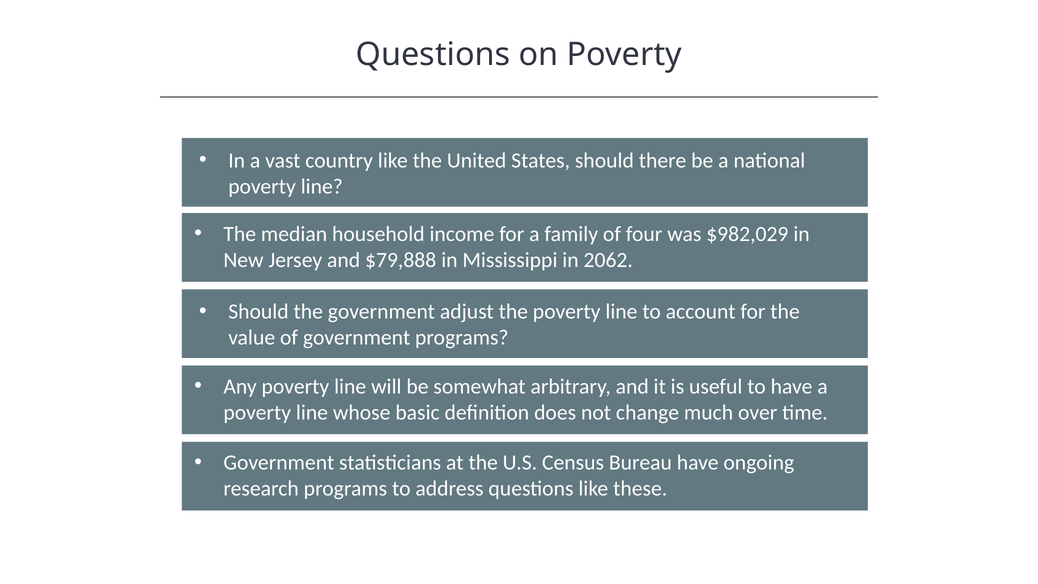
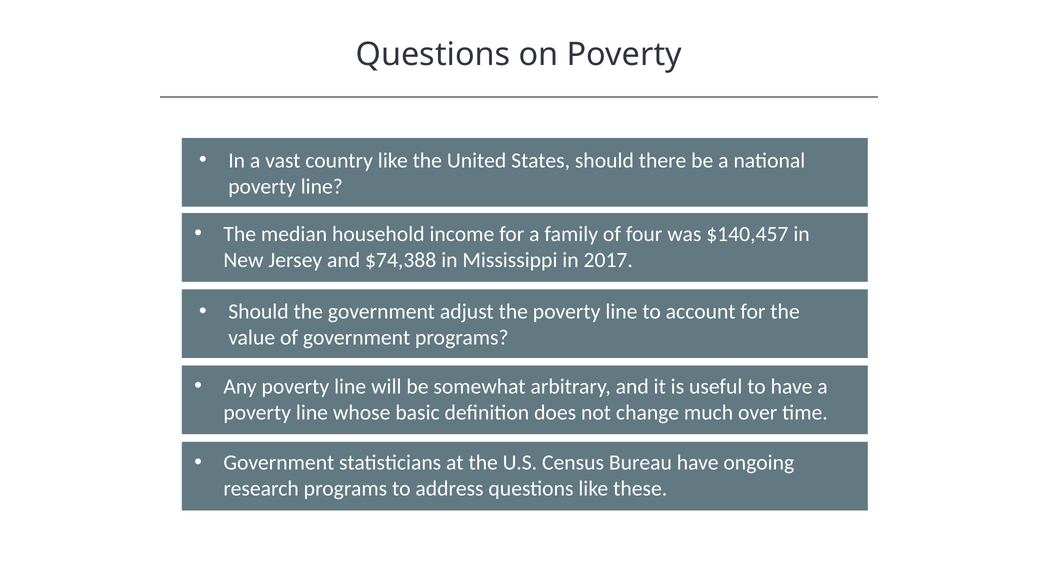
$982,029: $982,029 -> $140,457 (747, 234)
$79,888: $79,888 -> $74,388 (401, 260)
2062: 2062 -> 2017 (608, 260)
